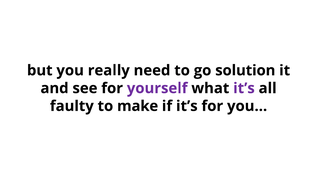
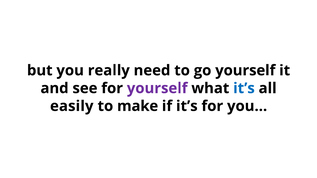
go solution: solution -> yourself (245, 71)
it’s colour: purple -> blue (244, 88)
faulty: faulty -> easily (72, 106)
